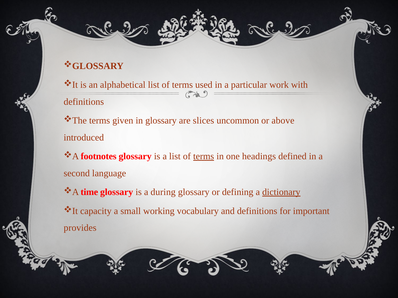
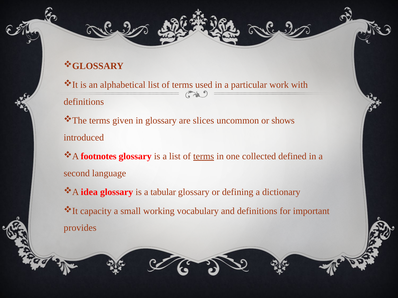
above: above -> shows (283, 121)
headings: headings -> collected (259, 157)
time: time -> idea (89, 192)
during: during -> tabular (163, 192)
dictionary underline: present -> none (281, 192)
